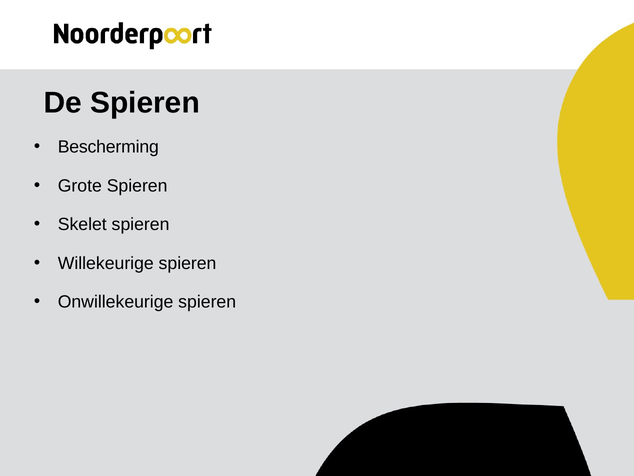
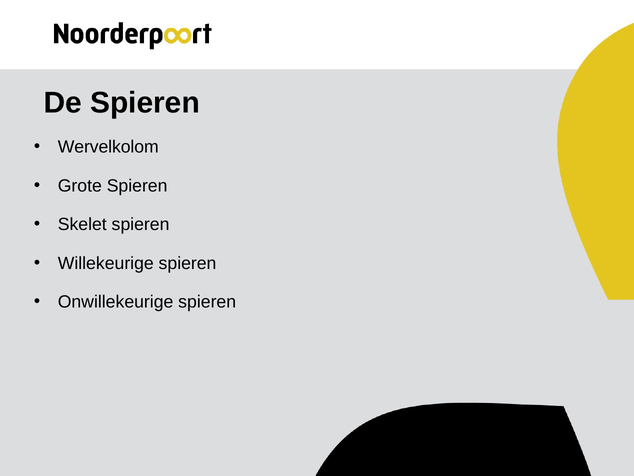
Bescherming: Bescherming -> Wervelkolom (108, 147)
